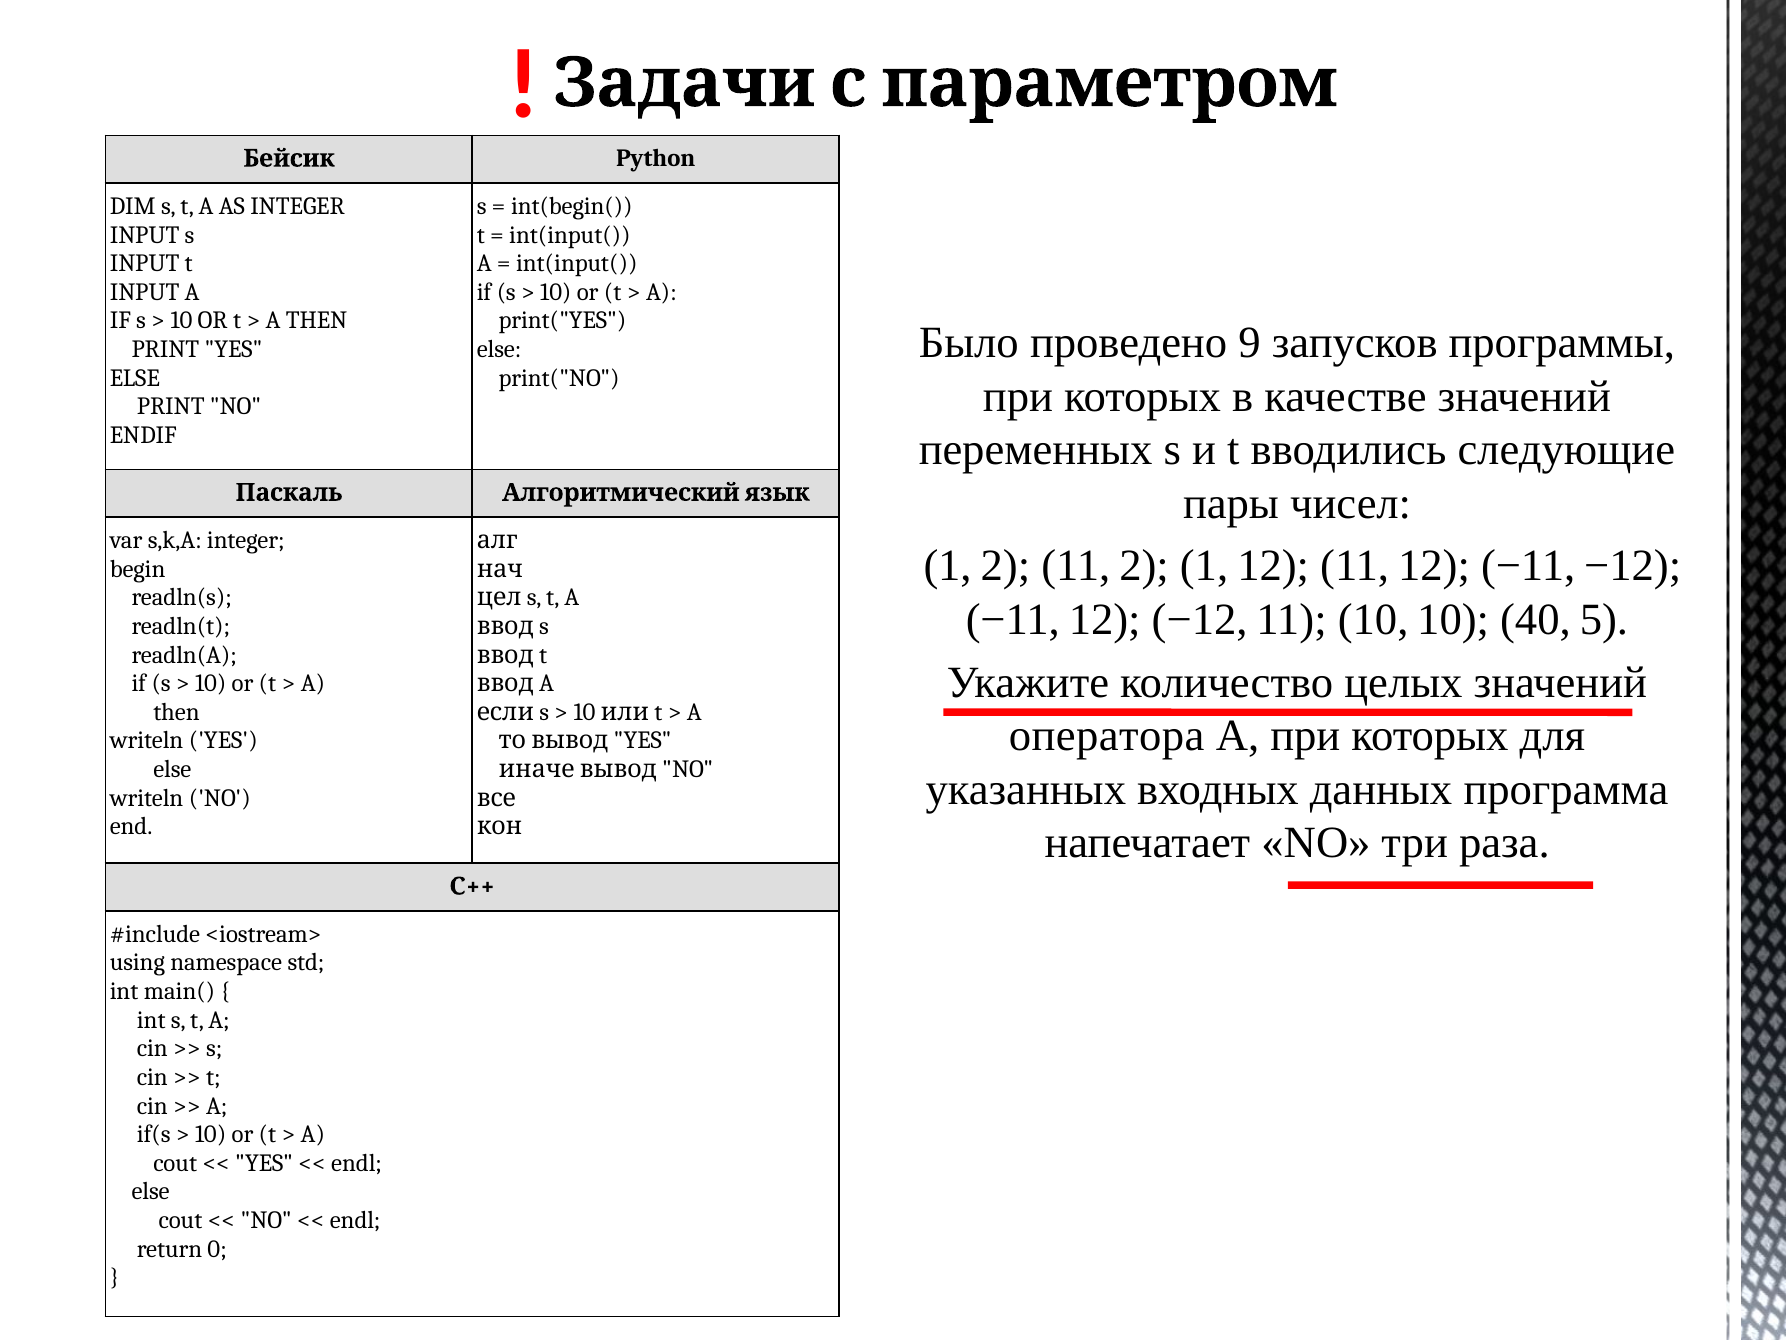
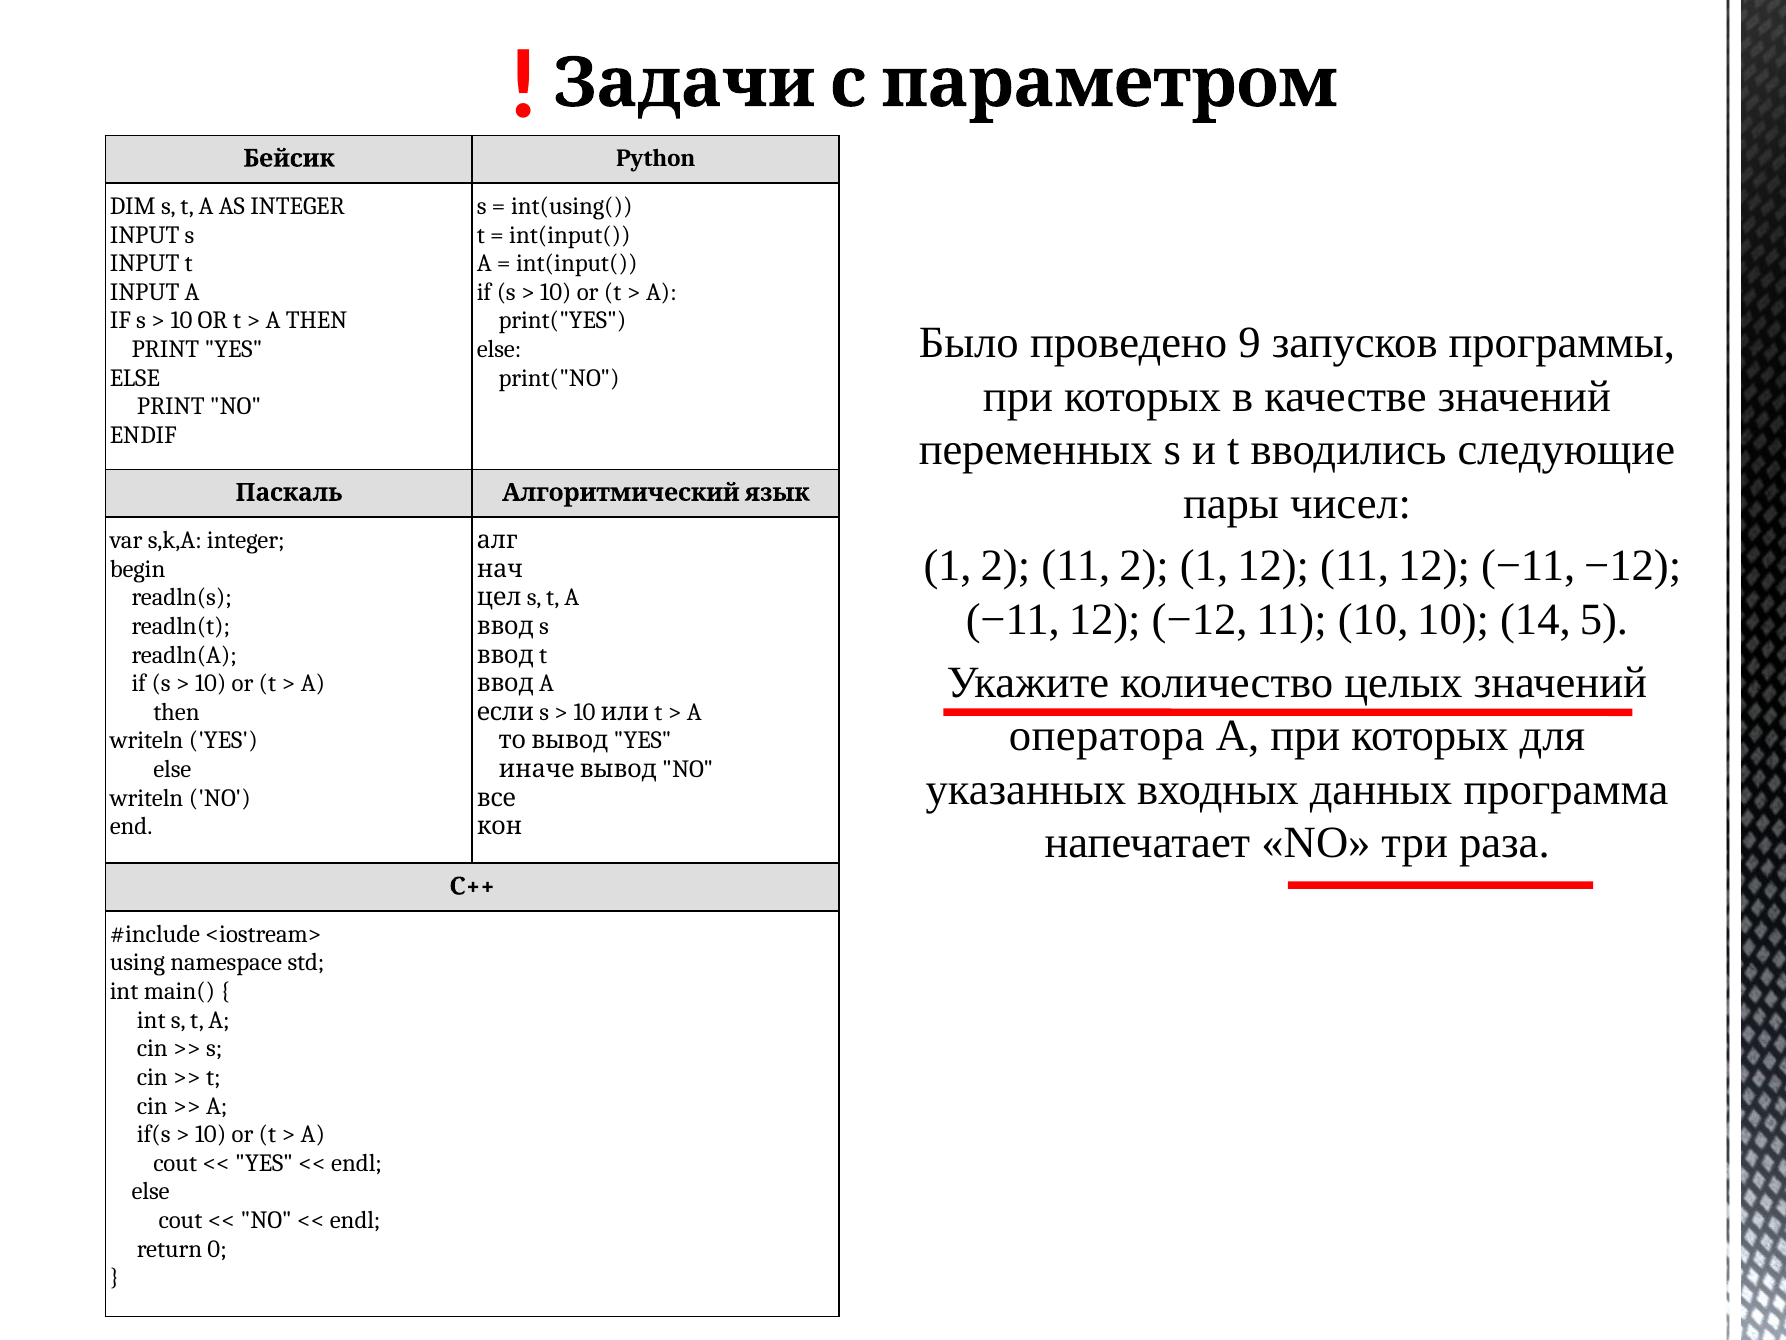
int(begin(: int(begin( -> int(using( (572, 206)
40: 40 -> 14 (1535, 620)
